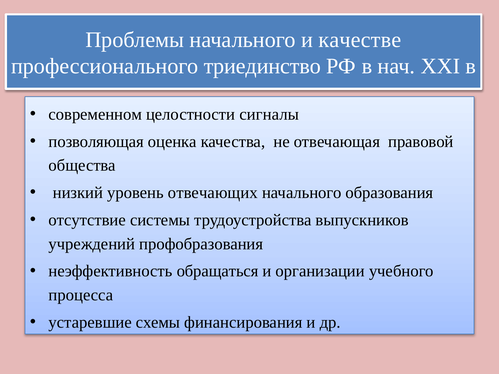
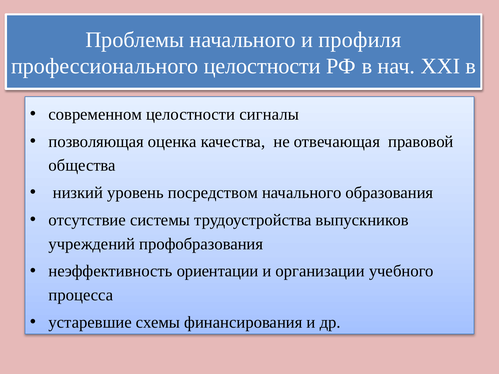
качестве: качестве -> профиля (360, 40)
профессионального триединство: триединство -> целостности (262, 66)
отвечающих: отвечающих -> посредством (213, 193)
обращаться: обращаться -> ориентации (218, 271)
